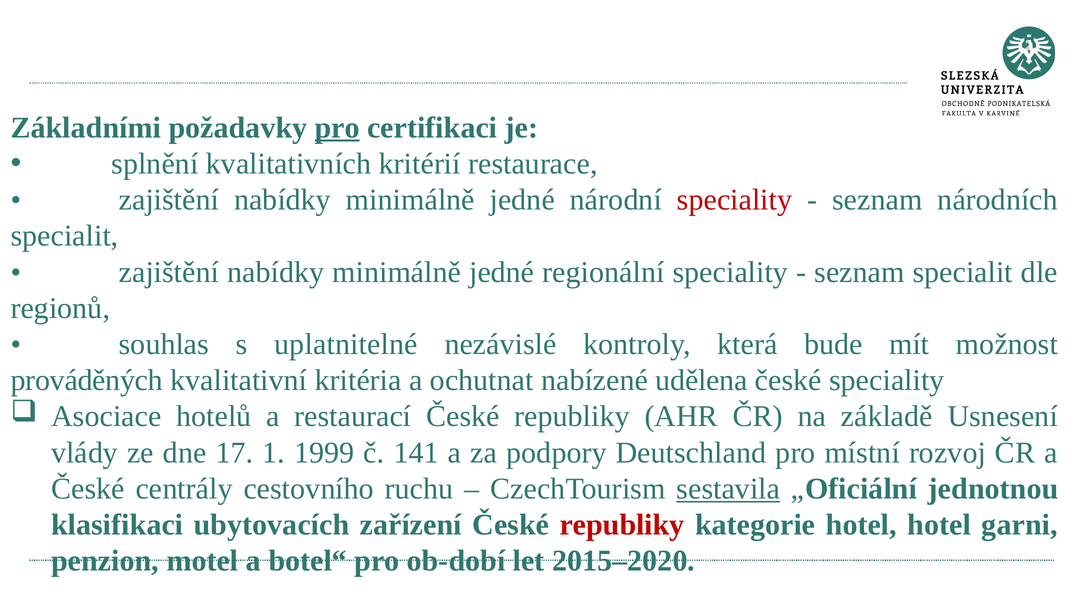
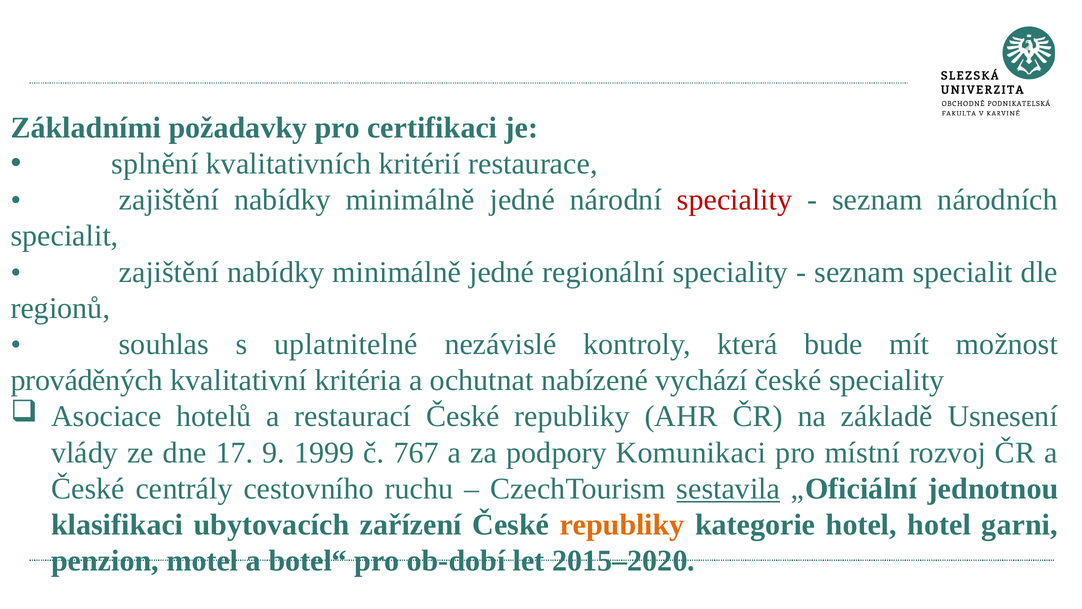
pro underline: present -> none (337, 128)
udělena: udělena -> vychází (702, 380)
1: 1 -> 9 (274, 452)
141: 141 -> 767 (416, 452)
Deutschland: Deutschland -> Komunikaci (691, 452)
republiky colour: red -> orange (622, 525)
